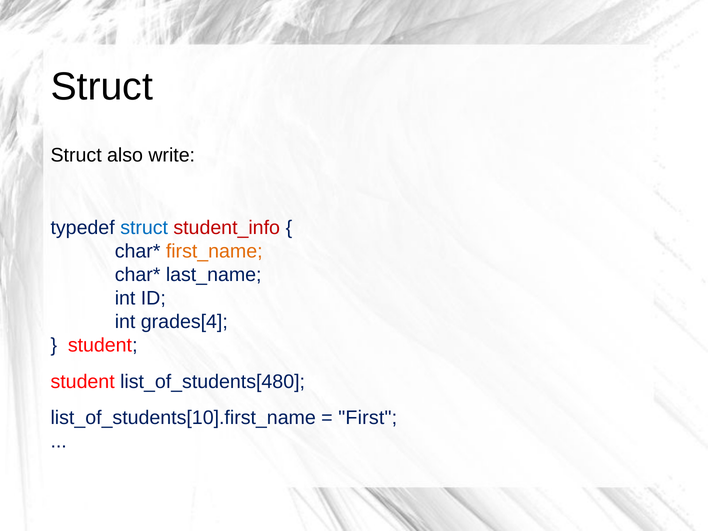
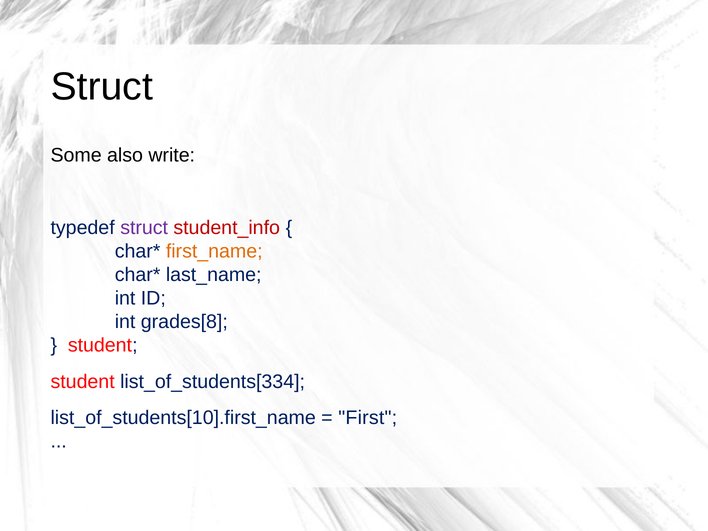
Struct: Struct -> Some (76, 155)
struct colour: blue -> purple (144, 228)
grades[4: grades[4 -> grades[8 (184, 322)
list_of_students[480: list_of_students[480 -> list_of_students[334 (213, 382)
